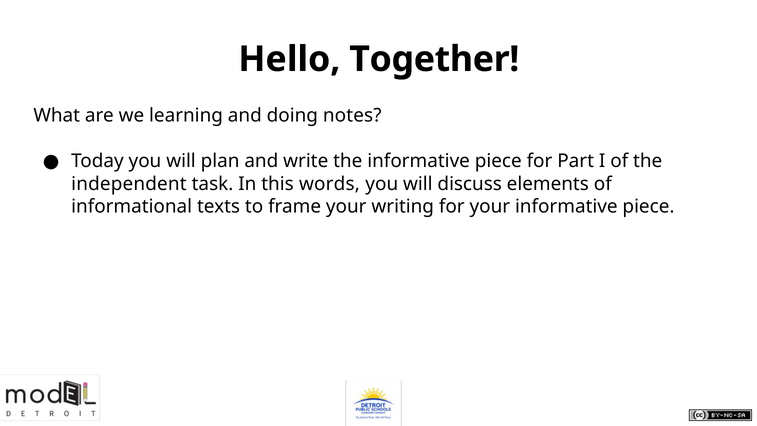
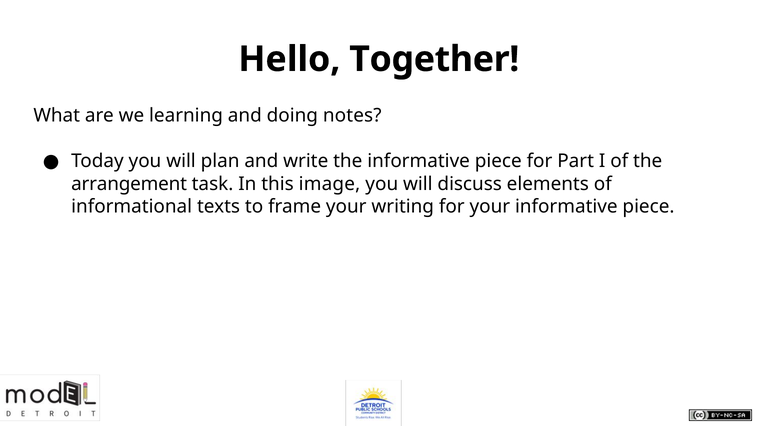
independent: independent -> arrangement (129, 184)
words: words -> image (329, 184)
